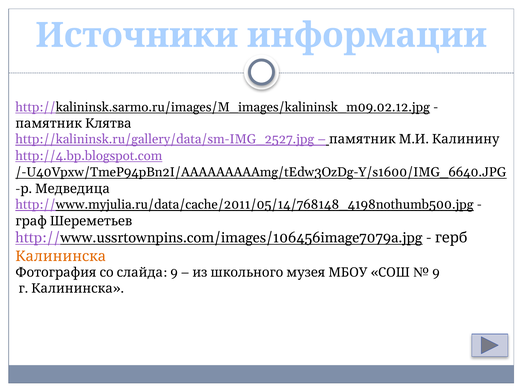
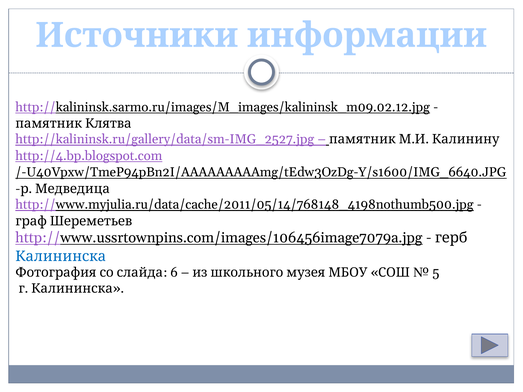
Калининска colour: orange -> blue (61, 256)
9: 9 -> 6 (174, 273)
9: 9 -> 5 (436, 273)
